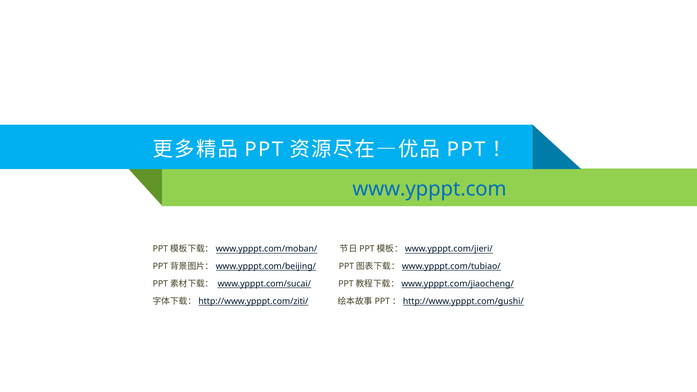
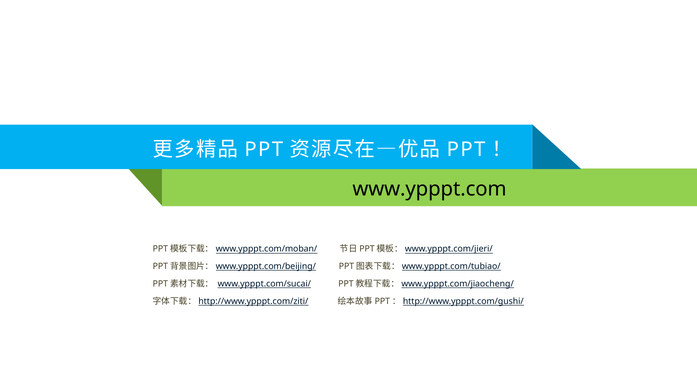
www.ypppt.com colour: blue -> black (429, 189)
